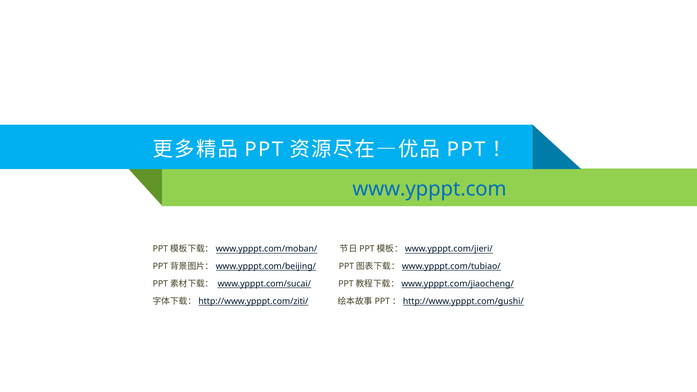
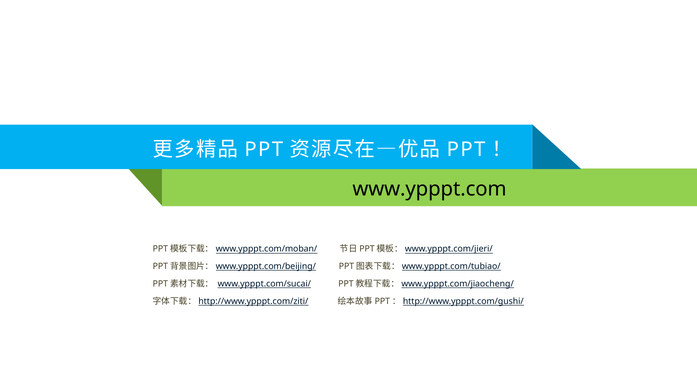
www.ypppt.com colour: blue -> black (429, 189)
